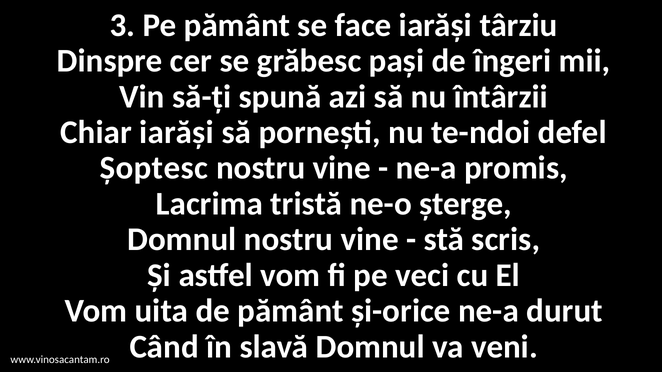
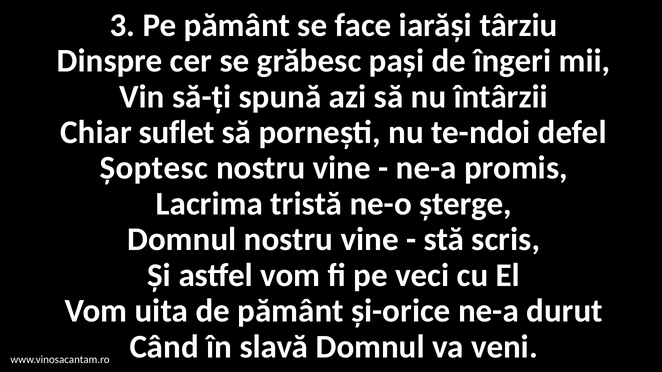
Chiar iarăși: iarăși -> suflet (177, 132)
